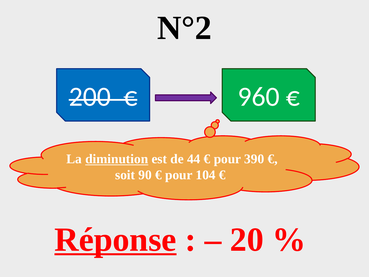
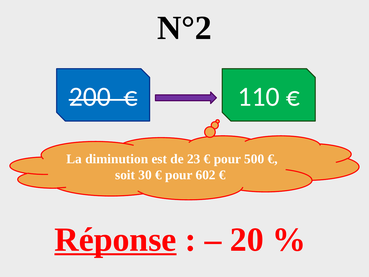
960: 960 -> 110 (259, 97)
diminution underline: present -> none (117, 159)
44: 44 -> 23 (194, 159)
390: 390 -> 500 (254, 159)
90: 90 -> 30 (145, 175)
104: 104 -> 602 (206, 175)
